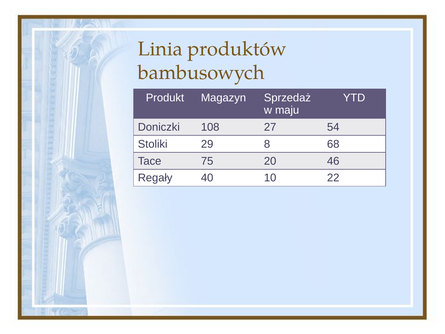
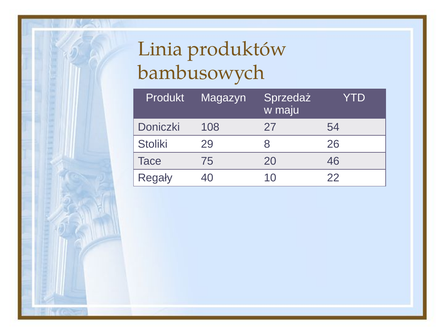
68: 68 -> 26 (333, 144)
